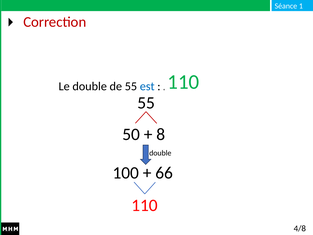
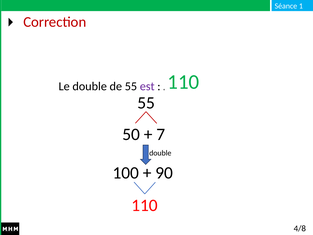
est colour: blue -> purple (147, 86)
8: 8 -> 7 (161, 134)
66: 66 -> 90 (164, 173)
